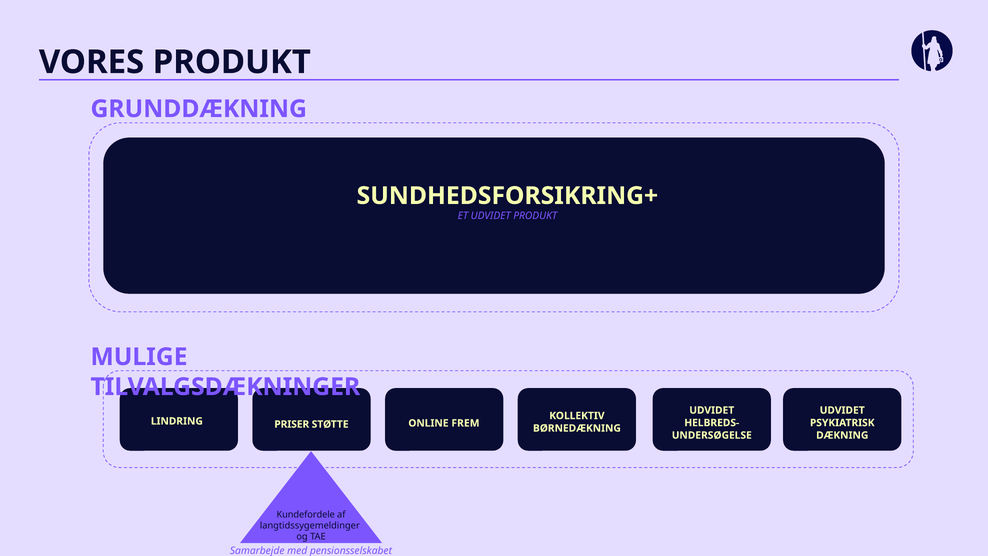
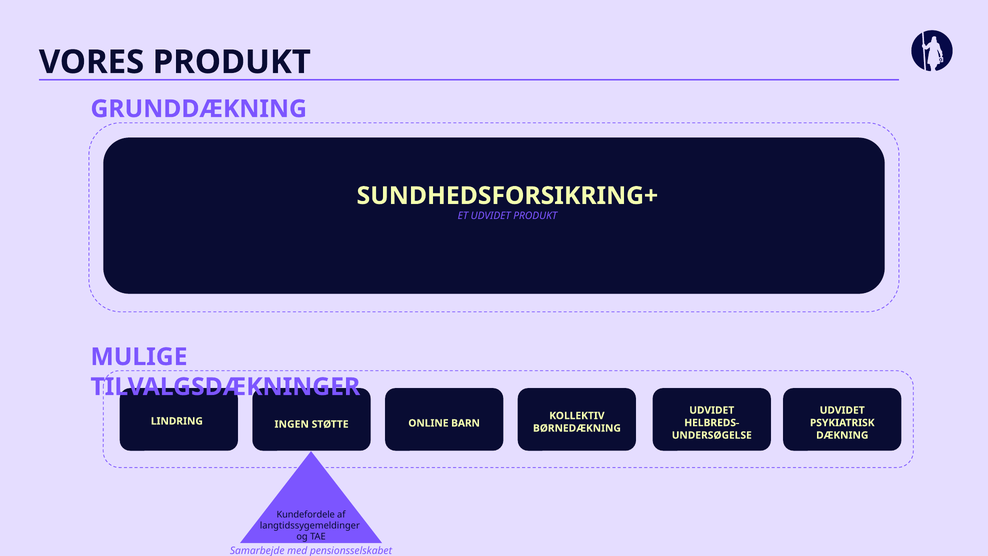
FREM: FREM -> BARN (466, 423)
PRISER: PRISER -> INGEN (292, 424)
